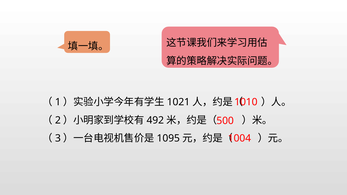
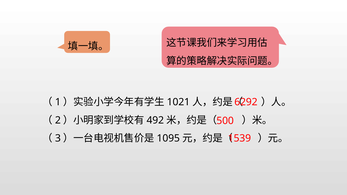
1010: 1010 -> 6292 (246, 102)
1004: 1004 -> 1539 (239, 138)
